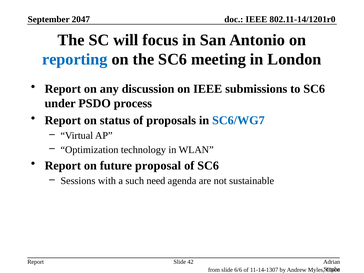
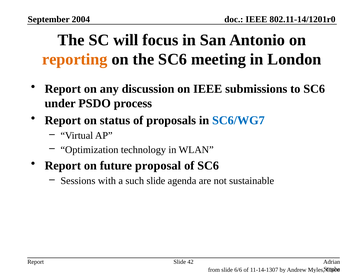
2047: 2047 -> 2004 (81, 19)
reporting colour: blue -> orange (75, 59)
such need: need -> slide (156, 181)
